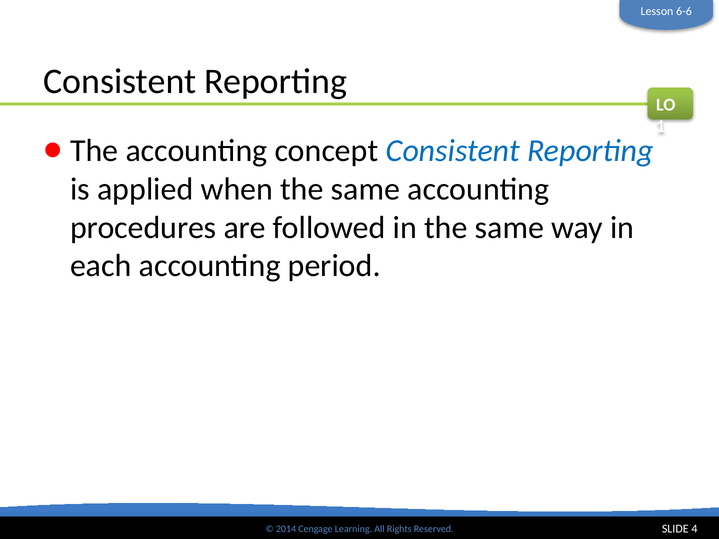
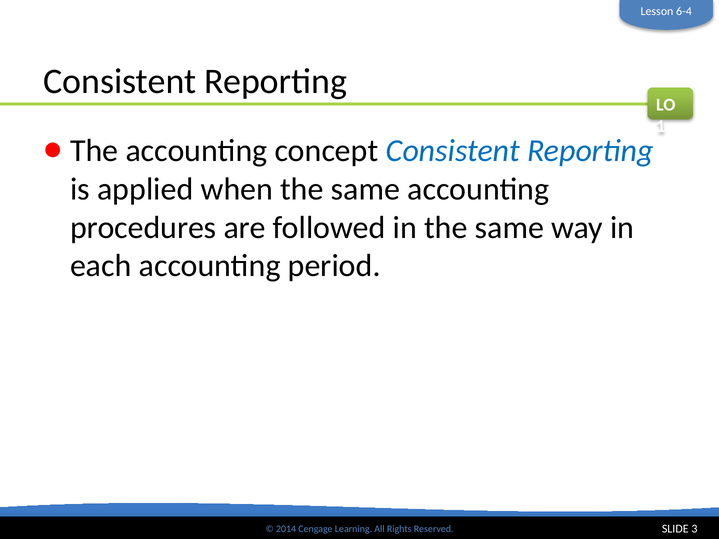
6-6: 6-6 -> 6-4 (684, 12)
4: 4 -> 3 (694, 529)
